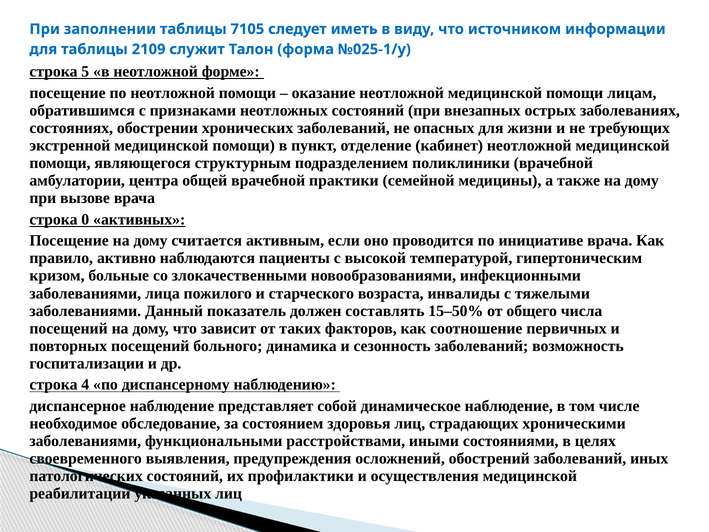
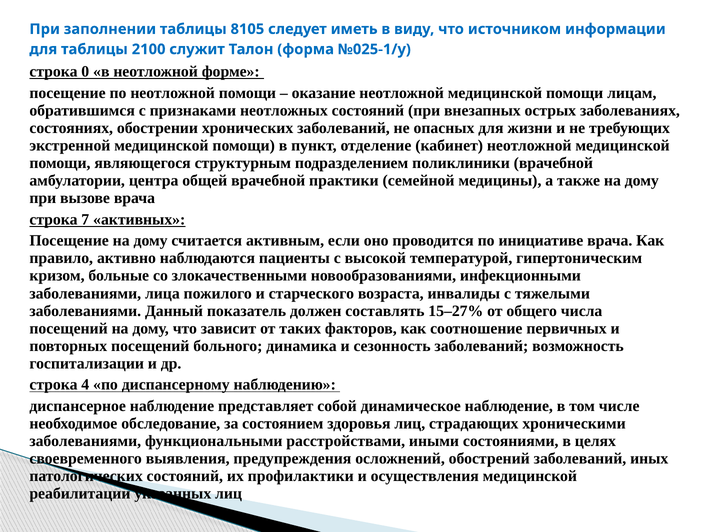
7105: 7105 -> 8105 (247, 29)
2109: 2109 -> 2100 (149, 49)
5: 5 -> 0 (85, 71)
0: 0 -> 7 (85, 219)
15–50%: 15–50% -> 15–27% (456, 311)
